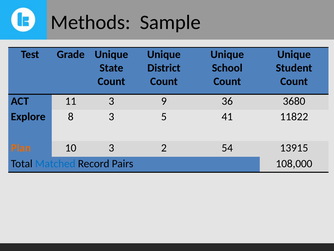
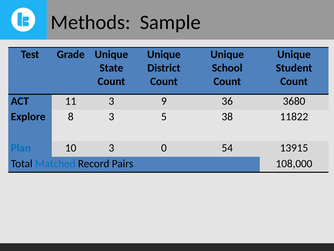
41: 41 -> 38 (227, 117)
Plan colour: orange -> blue (21, 148)
2: 2 -> 0 (164, 148)
